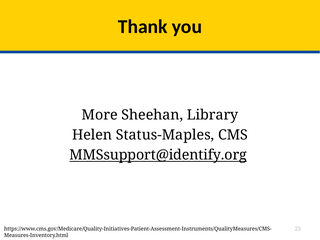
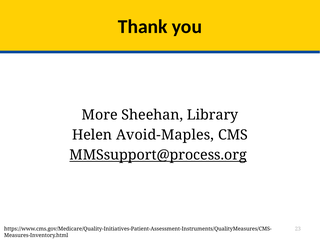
Status-Maples: Status-Maples -> Avoid-Maples (165, 135)
MMSsupport@identify.org: MMSsupport@identify.org -> MMSsupport@process.org (158, 155)
